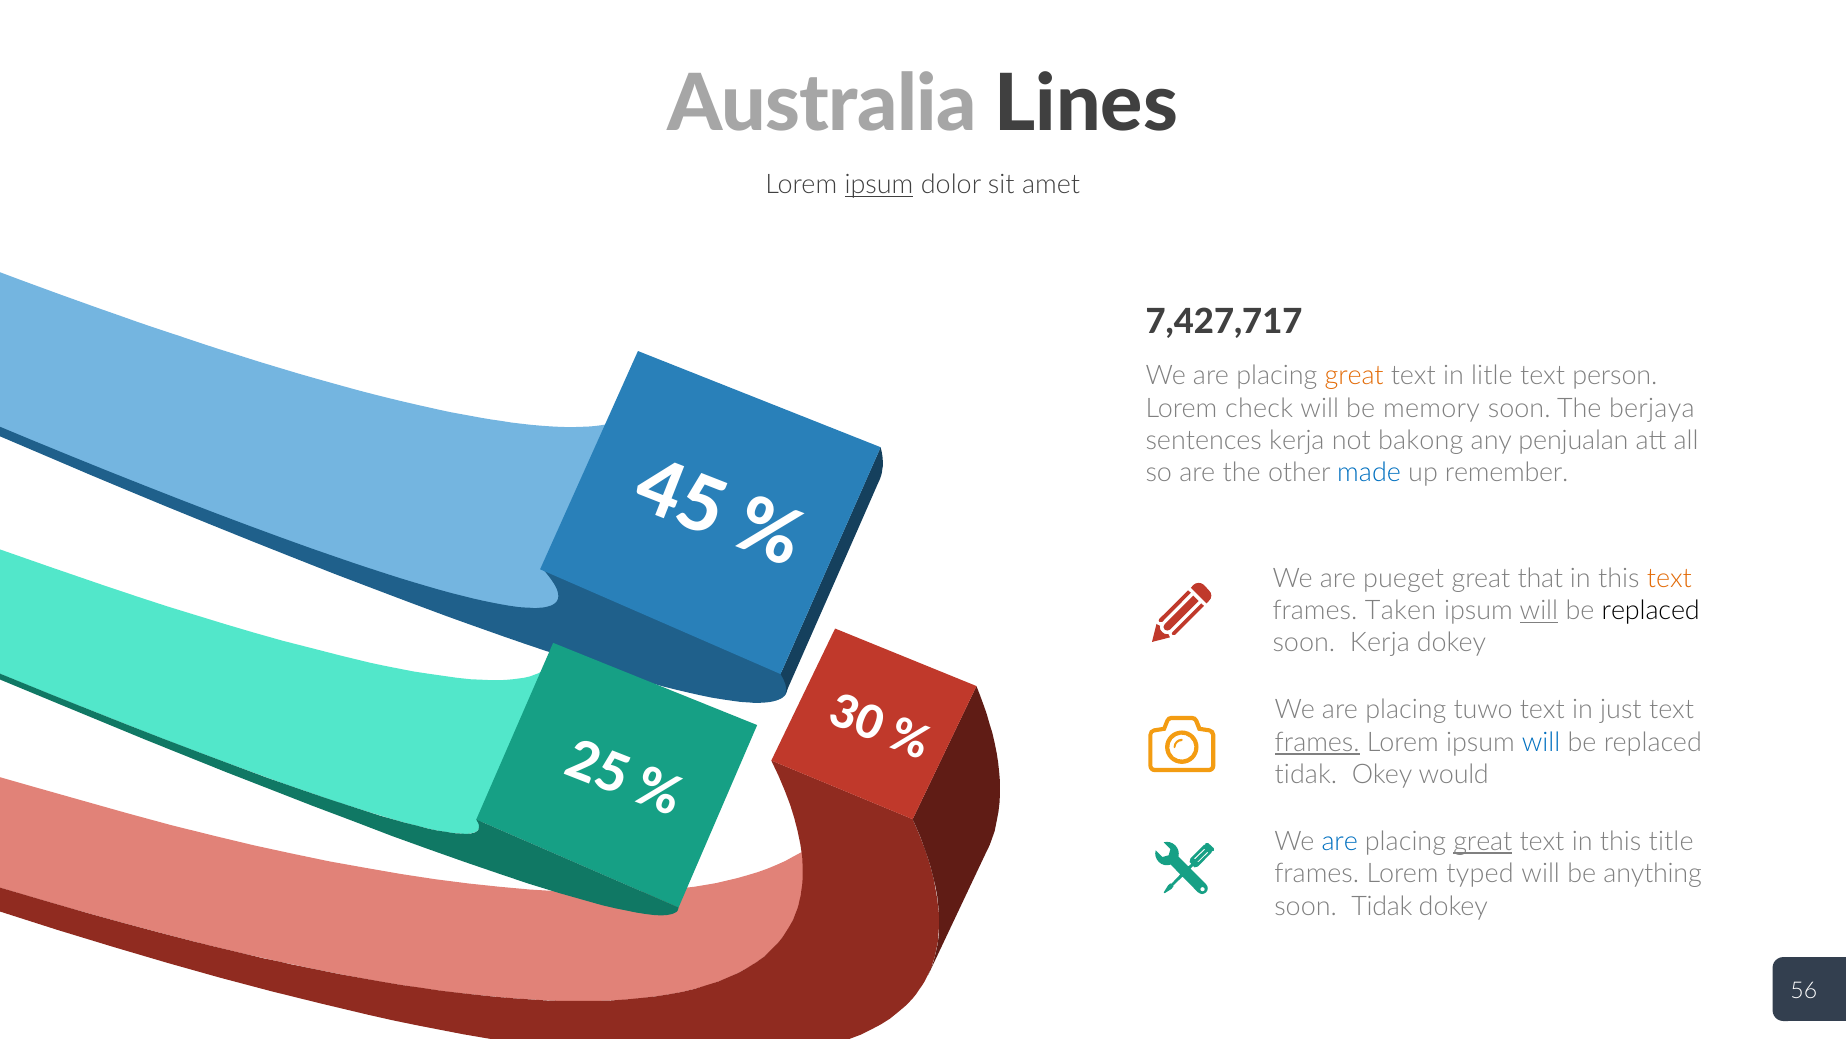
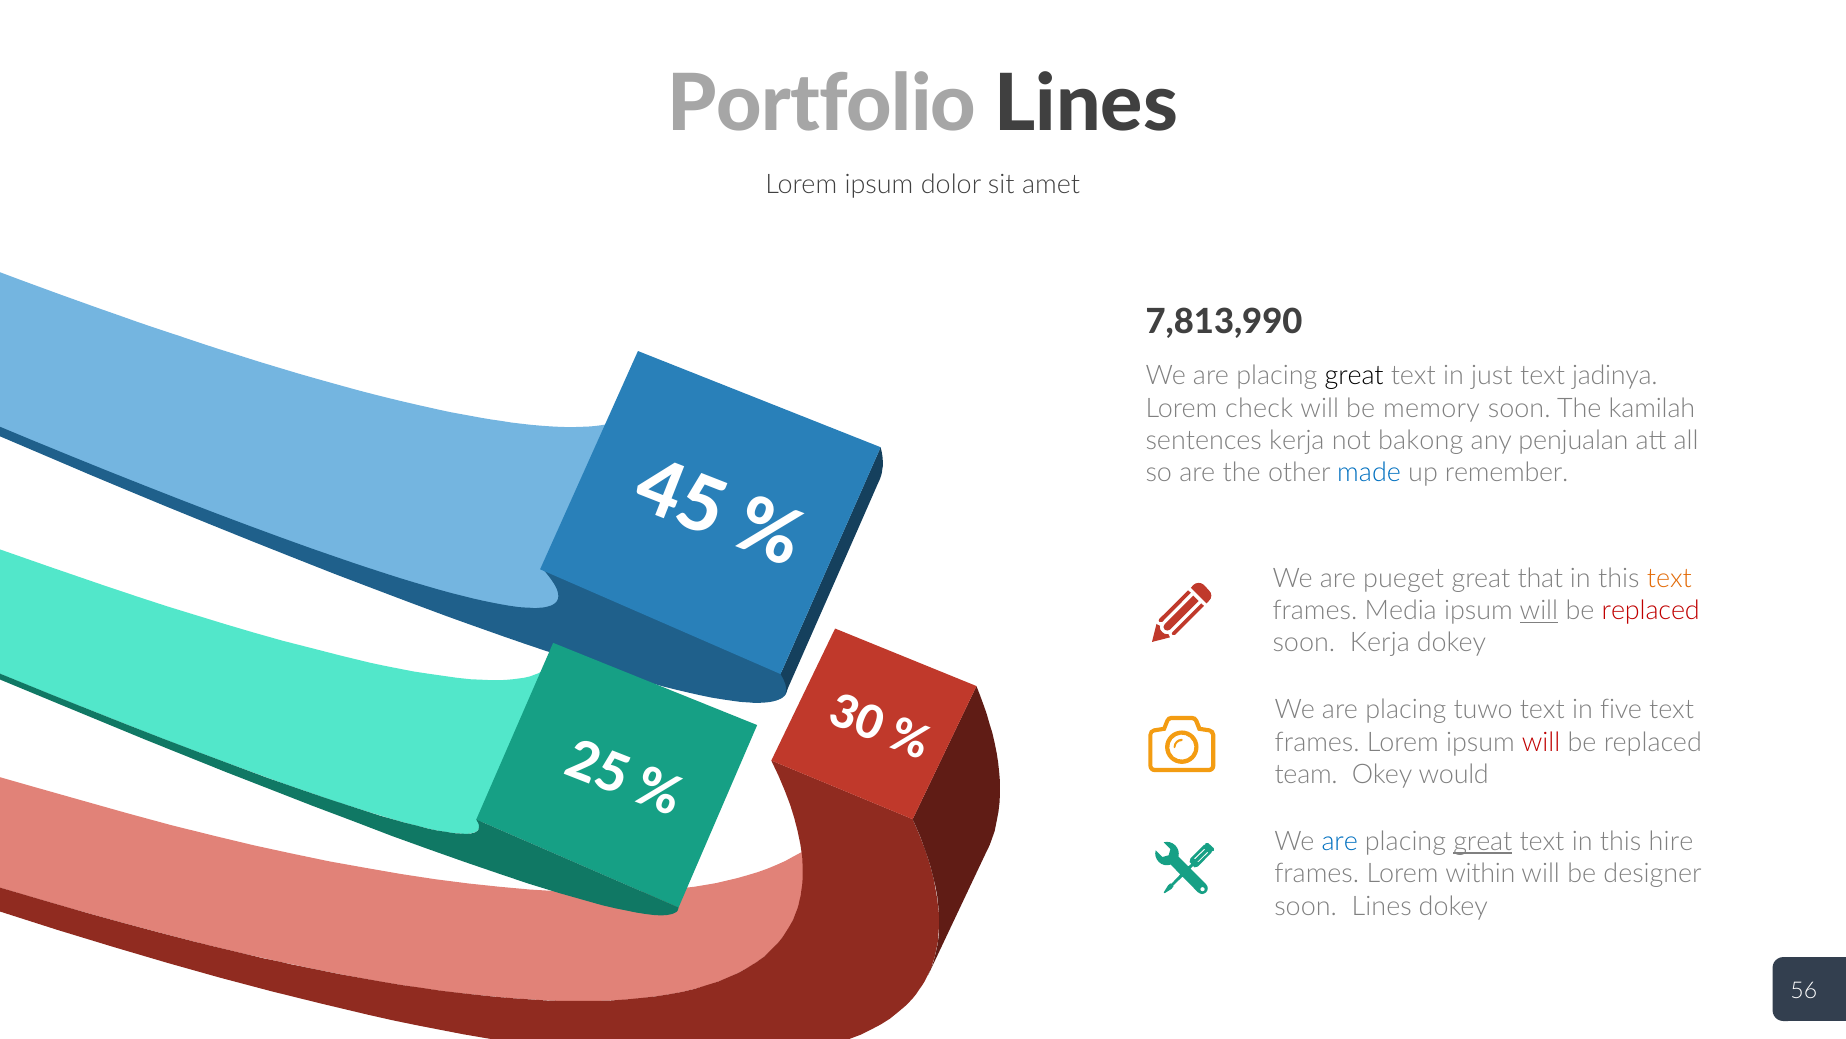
Australia: Australia -> Portfolio (822, 104)
ipsum underline: present -> none (879, 185)
7,427,717: 7,427,717 -> 7,813,990 (1224, 322)
great colour: orange -> black (1354, 376)
litle: litle -> just (1492, 376)
person: person -> jadinya (1615, 376)
berjaya: berjaya -> kamilah (1652, 408)
Taken: Taken -> Media (1401, 610)
replaced colour: black -> red (1651, 610)
just: just -> five (1621, 709)
frames underline: present -> none (1317, 742)
will colour: blue -> red (1541, 742)
tidak: tidak -> team (1306, 774)
title: title -> hire (1671, 841)
typed: typed -> within (1480, 873)
anything: anything -> designer (1653, 873)
soon Tidak: Tidak -> Lines (1382, 906)
